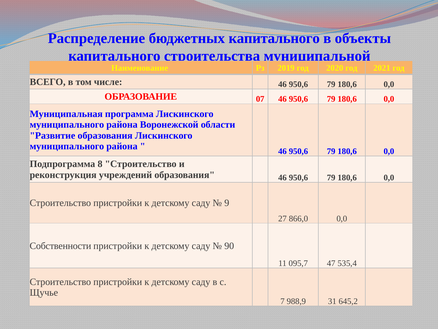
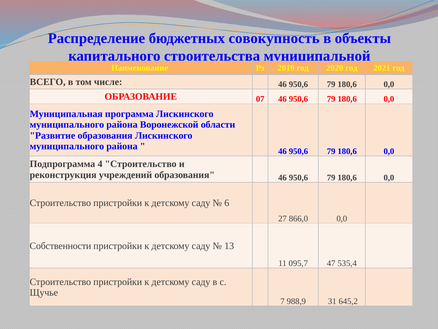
бюджетных капитального: капитального -> совокупность (274, 38)
8: 8 -> 4 (100, 164)
9: 9 -> 6 (227, 203)
90: 90 -> 13 (229, 246)
